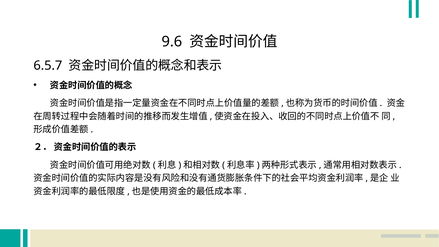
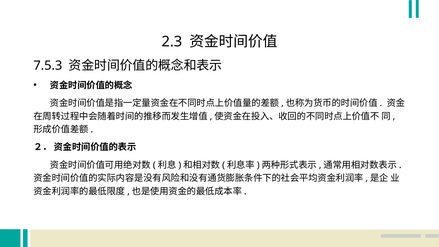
9.6: 9.6 -> 2.3 (172, 42)
6.5.7: 6.5.7 -> 7.5.3 (48, 66)
